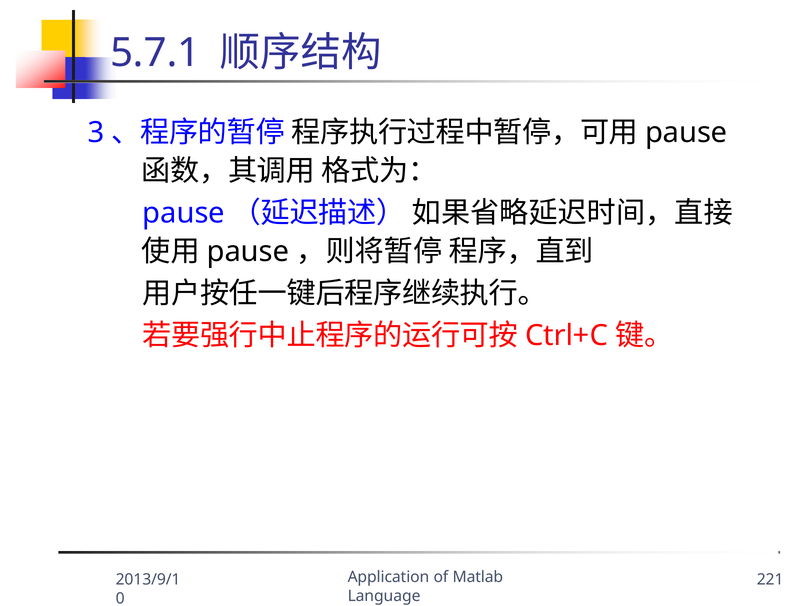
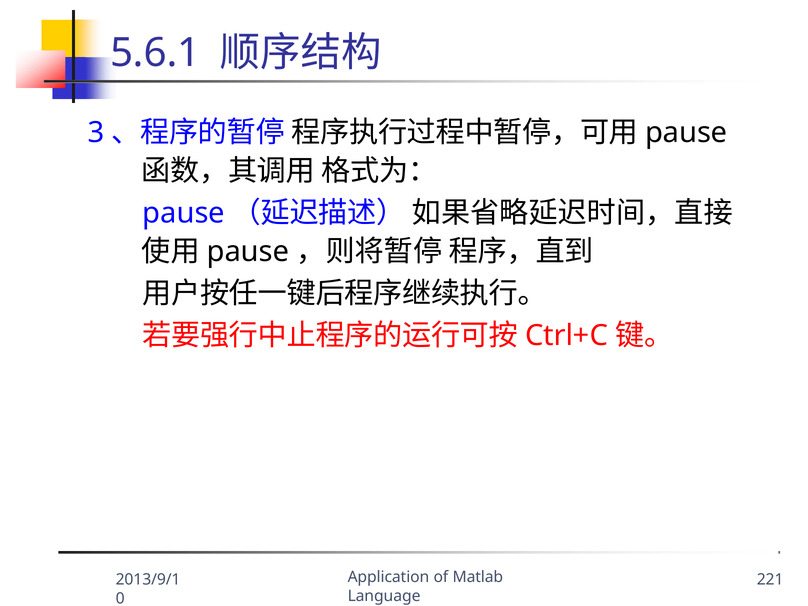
5.7.1: 5.7.1 -> 5.6.1 (155, 53)
